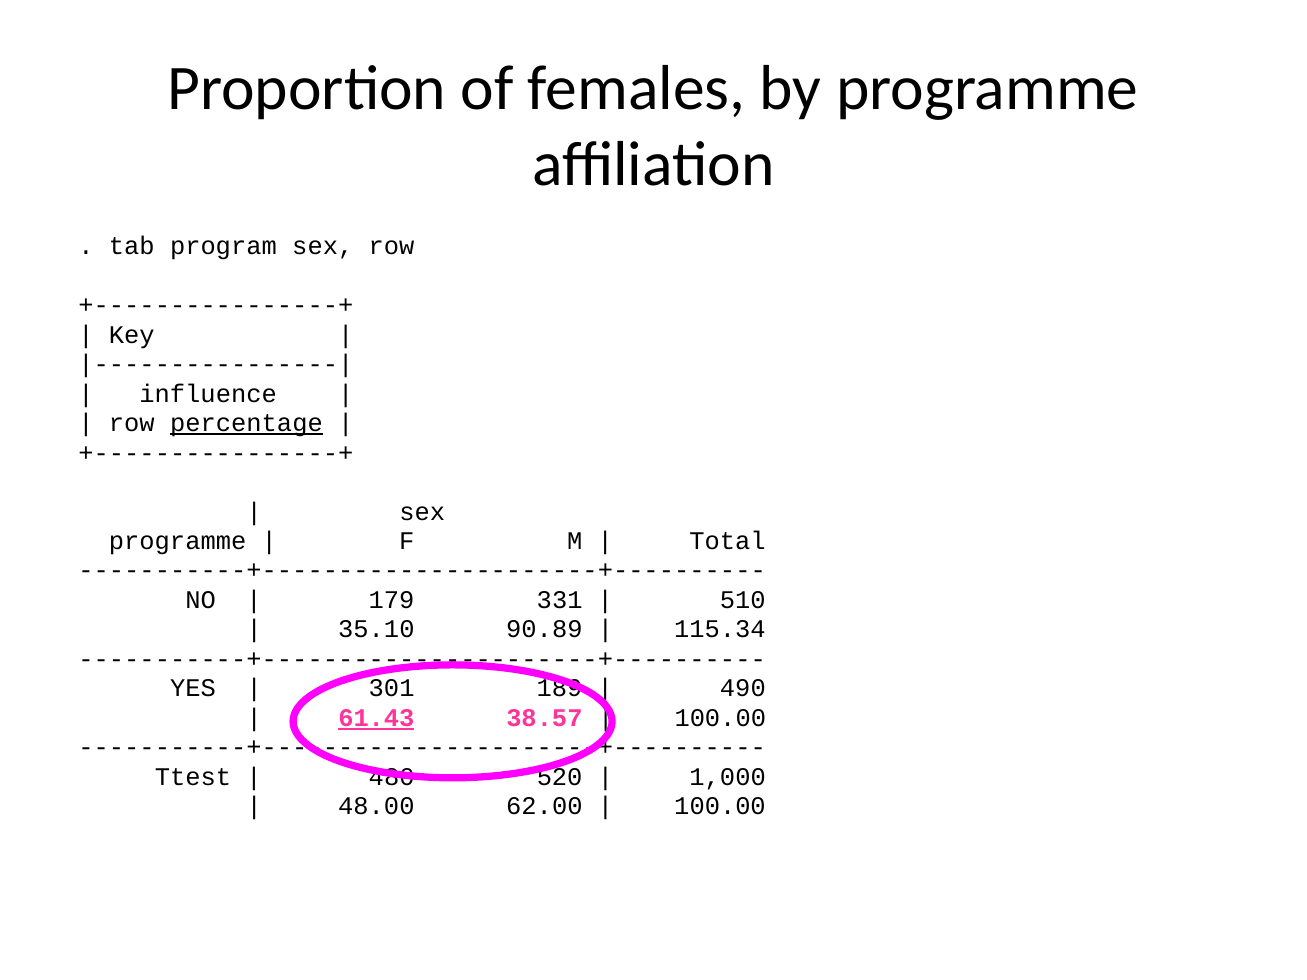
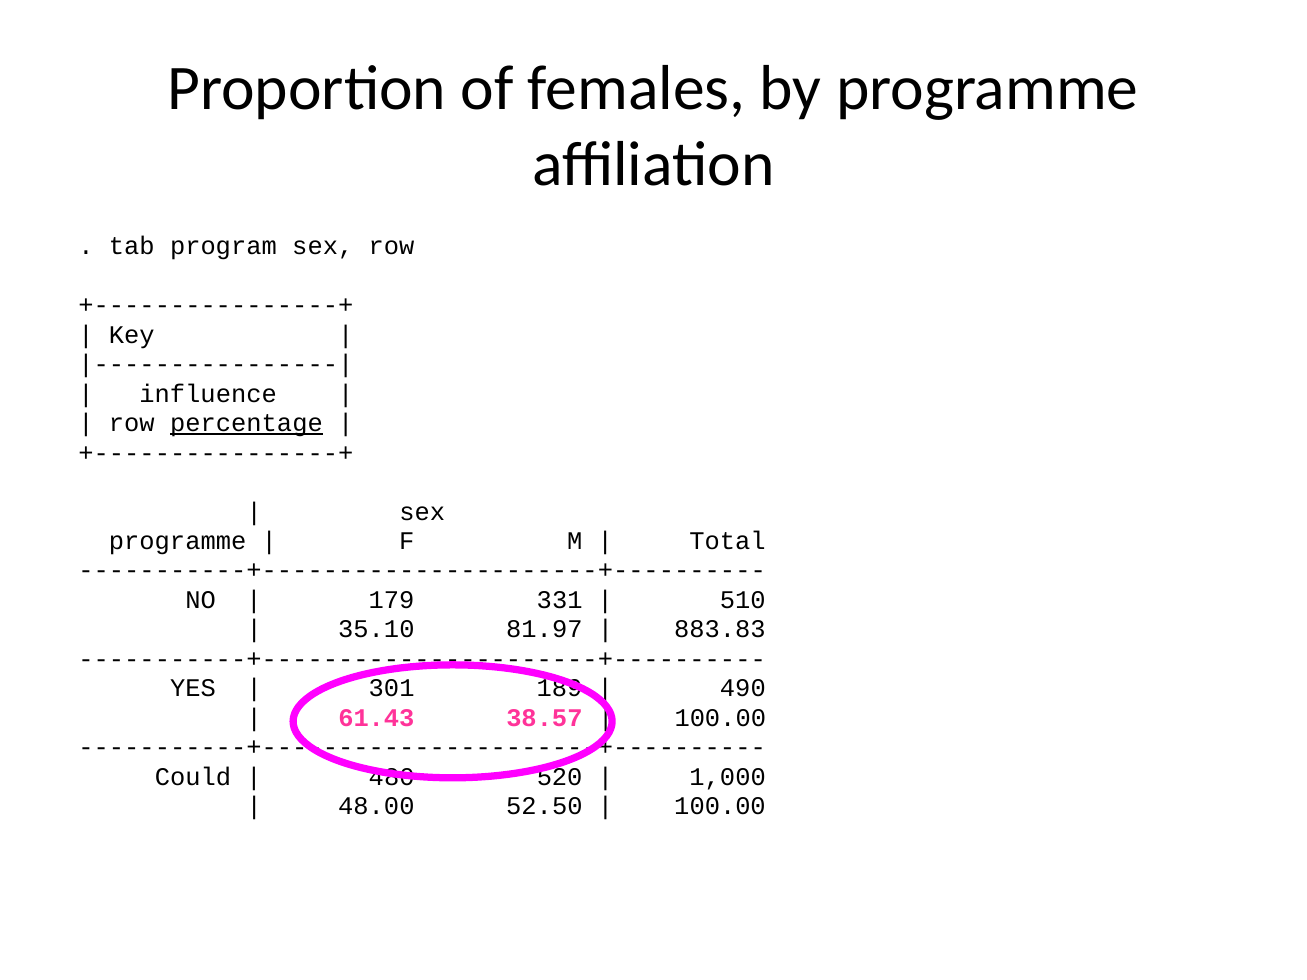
90.89: 90.89 -> 81.97 (544, 630)
115.34: 115.34 -> 883.83 (720, 630)
61.43 underline: present -> none (376, 718)
Ttest: Ttest -> Could (193, 777)
62.00: 62.00 -> 52.50 (544, 807)
